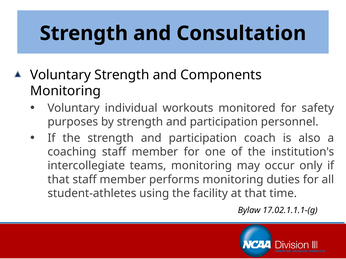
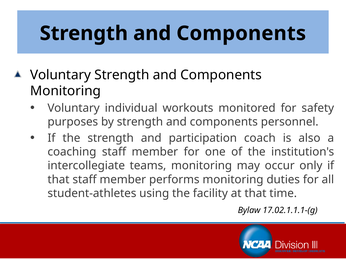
Consultation: Consultation -> Components (241, 33)
by strength and participation: participation -> components (224, 122)
